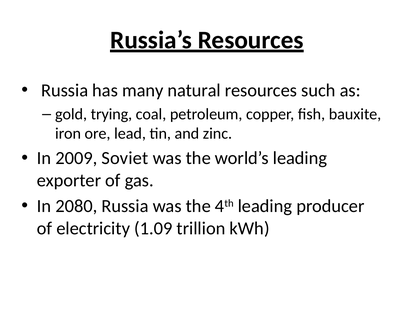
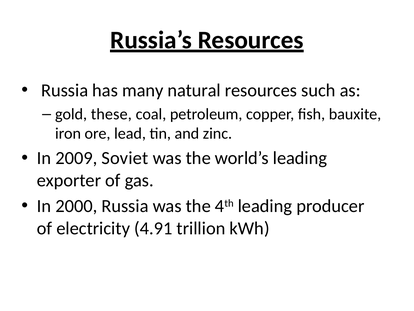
trying: trying -> these (111, 114)
2080: 2080 -> 2000 (76, 206)
1.09: 1.09 -> 4.91 (153, 228)
